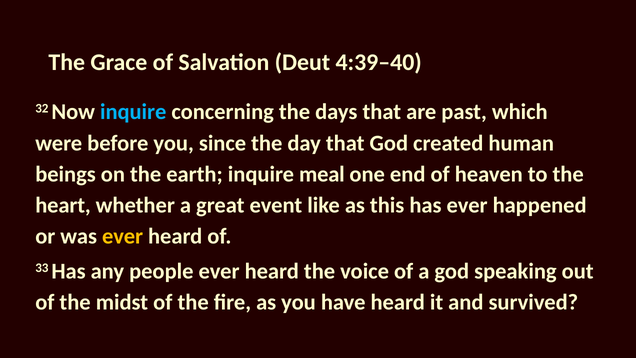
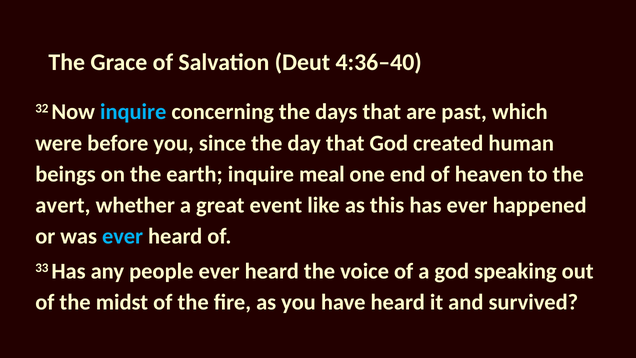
4:39–40: 4:39–40 -> 4:36–40 (379, 62)
heart: heart -> avert (63, 205)
ever colour: yellow -> light blue (123, 236)
